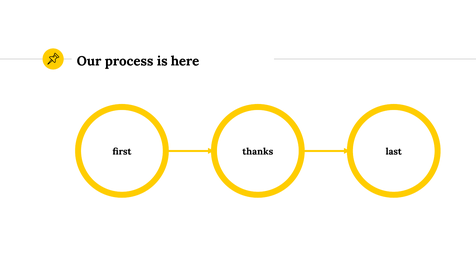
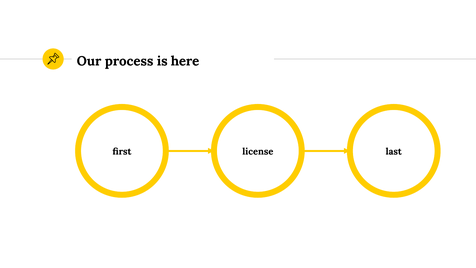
thanks: thanks -> license (258, 151)
